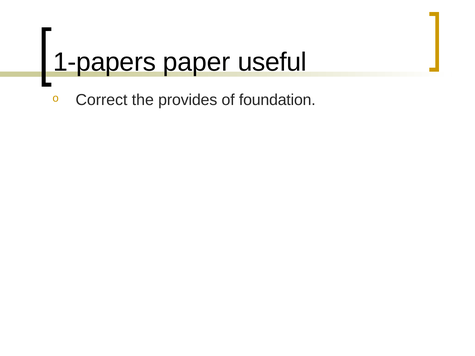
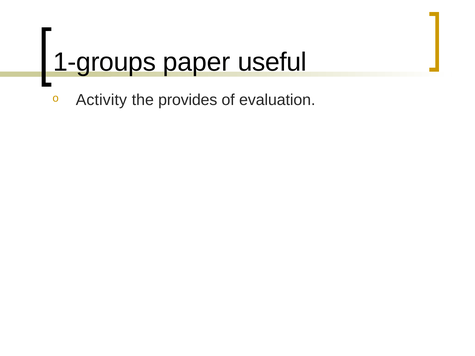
1-papers: 1-papers -> 1-groups (105, 62)
Correct: Correct -> Activity (101, 100)
foundation: foundation -> evaluation (277, 100)
